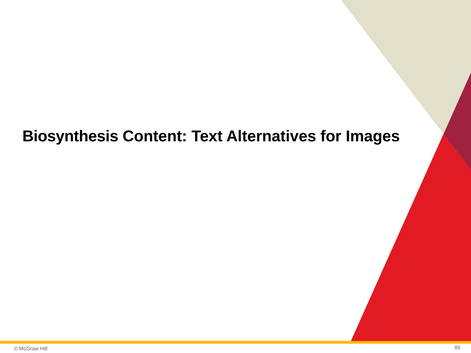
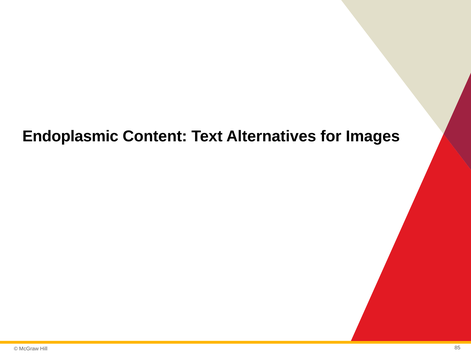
Biosynthesis: Biosynthesis -> Endoplasmic (70, 137)
